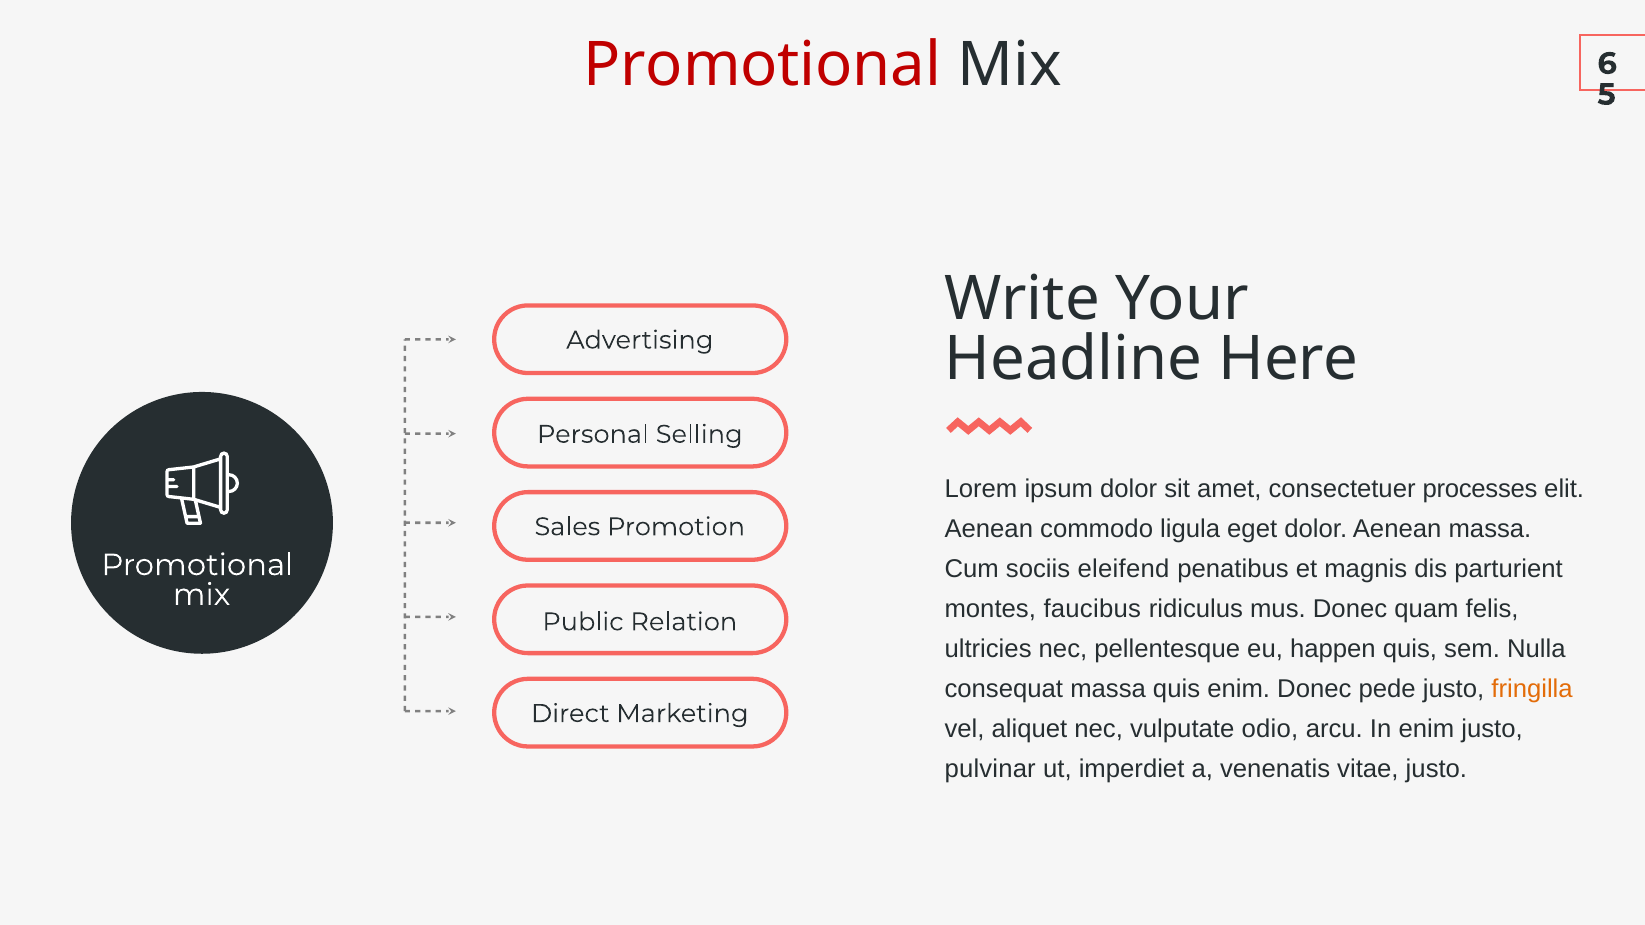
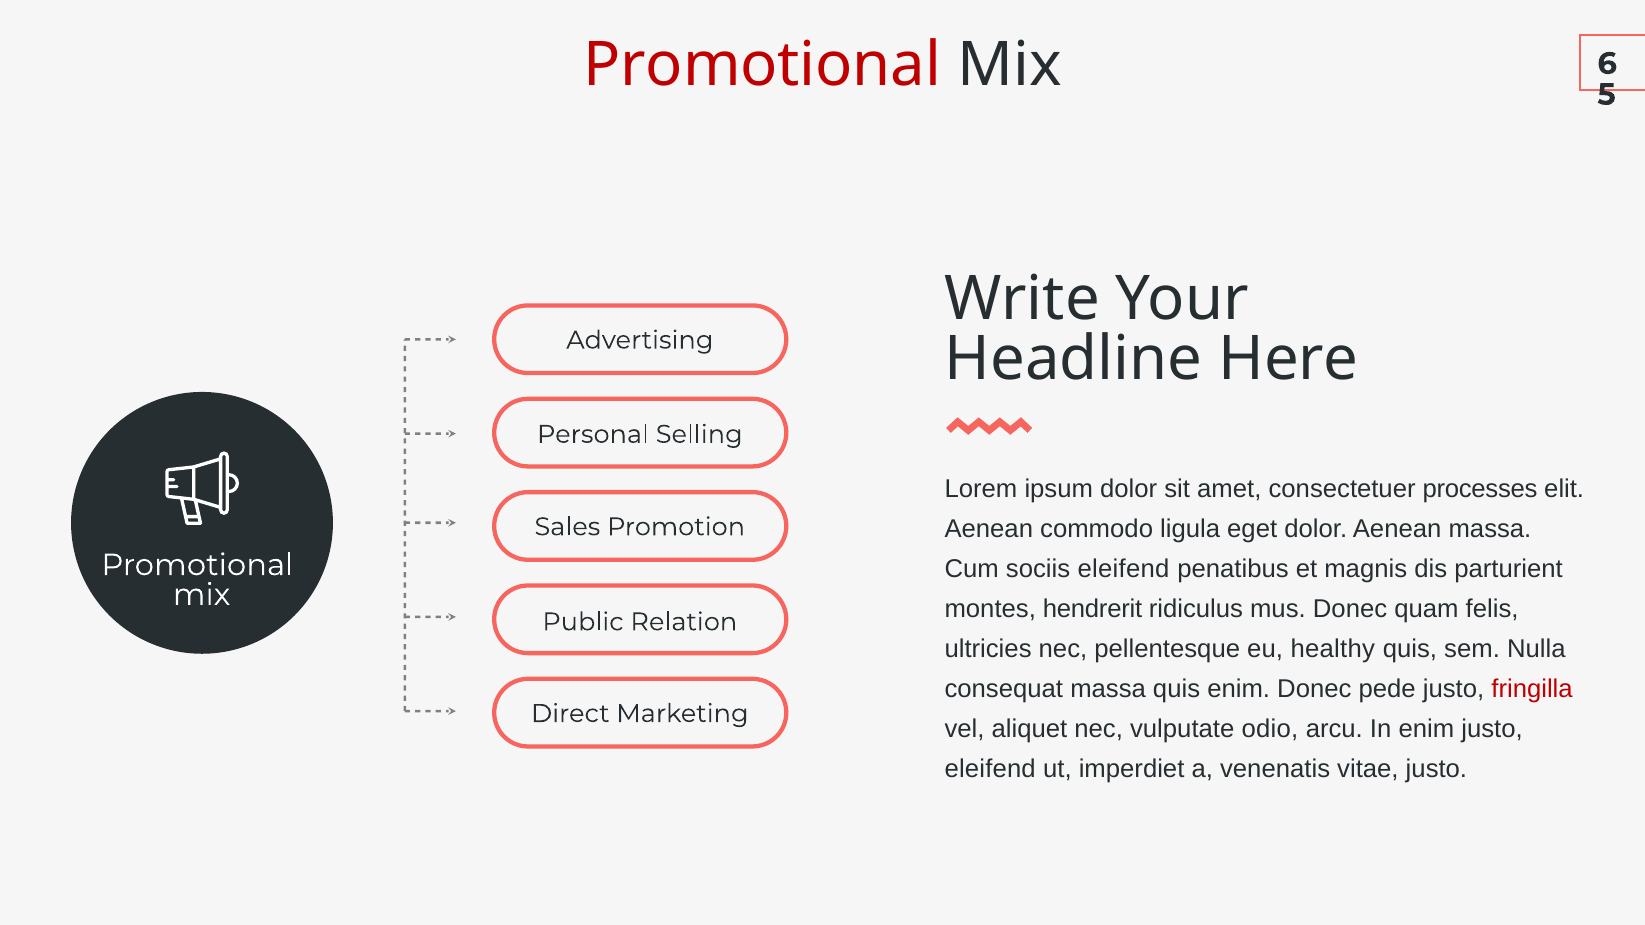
faucibus: faucibus -> hendrerit (1092, 609)
happen: happen -> healthy (1333, 649)
fringilla colour: orange -> red (1532, 690)
pulvinar: pulvinar -> eleifend (990, 770)
